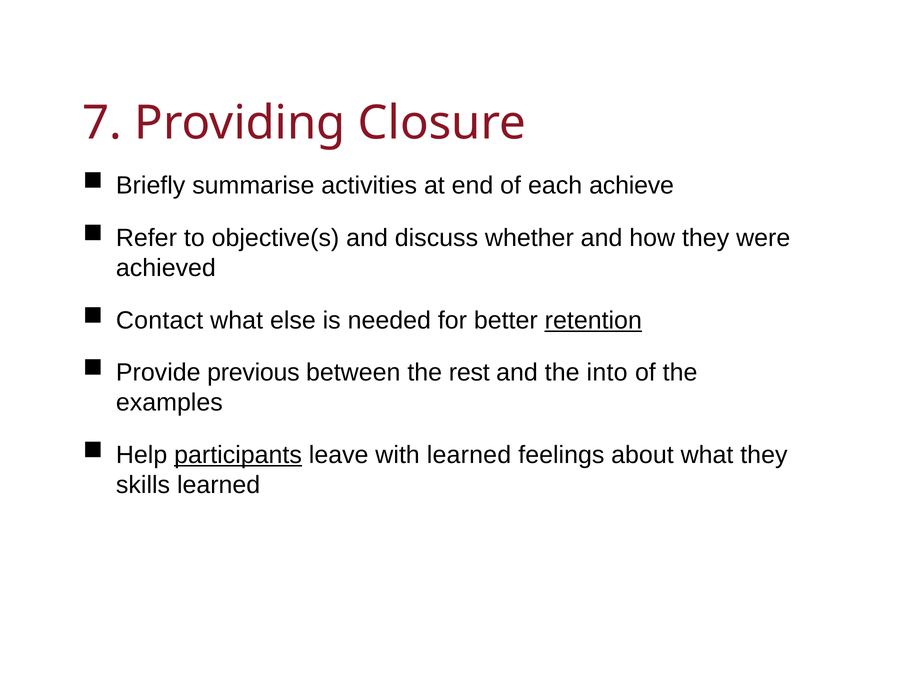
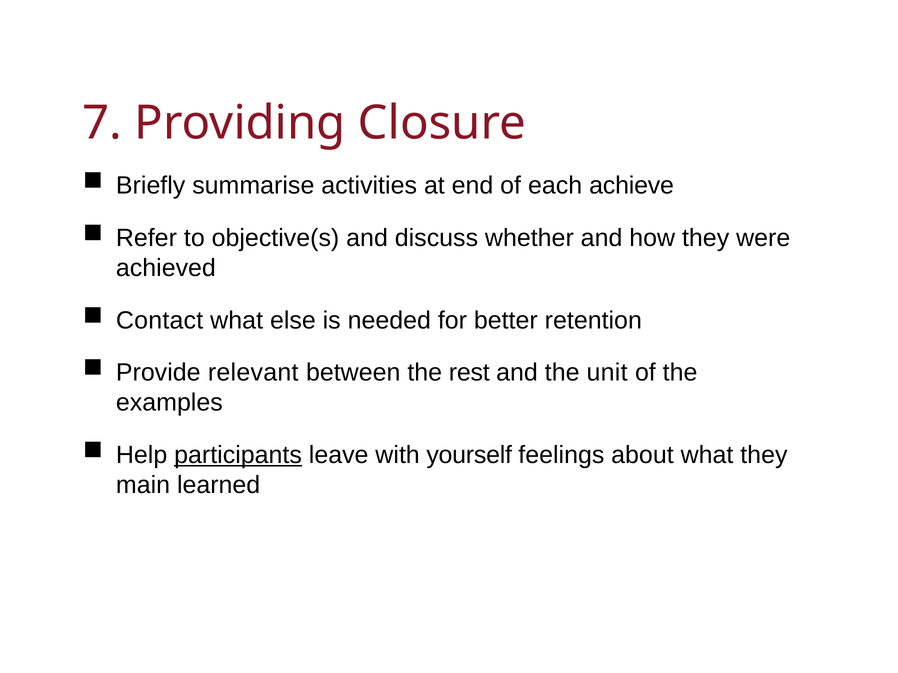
retention underline: present -> none (593, 321)
previous: previous -> relevant (253, 373)
into: into -> unit (607, 373)
with learned: learned -> yourself (469, 455)
skills: skills -> main (143, 485)
